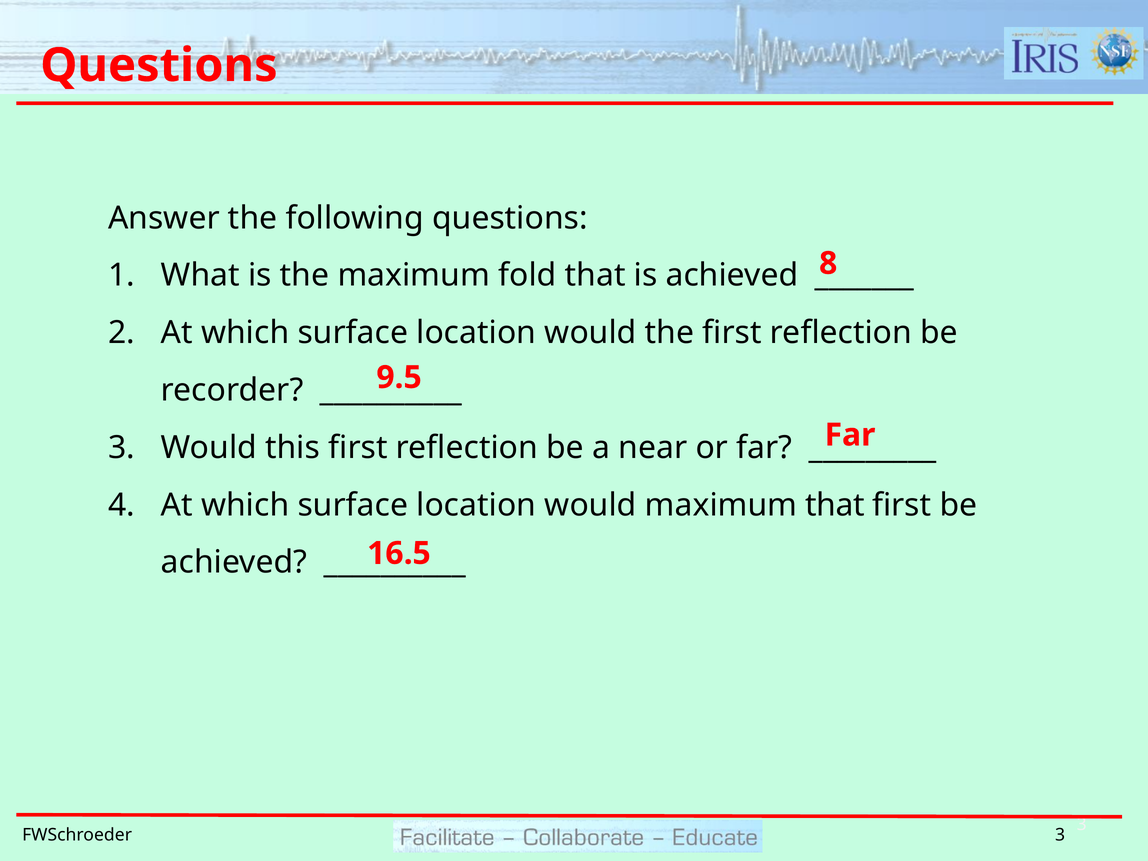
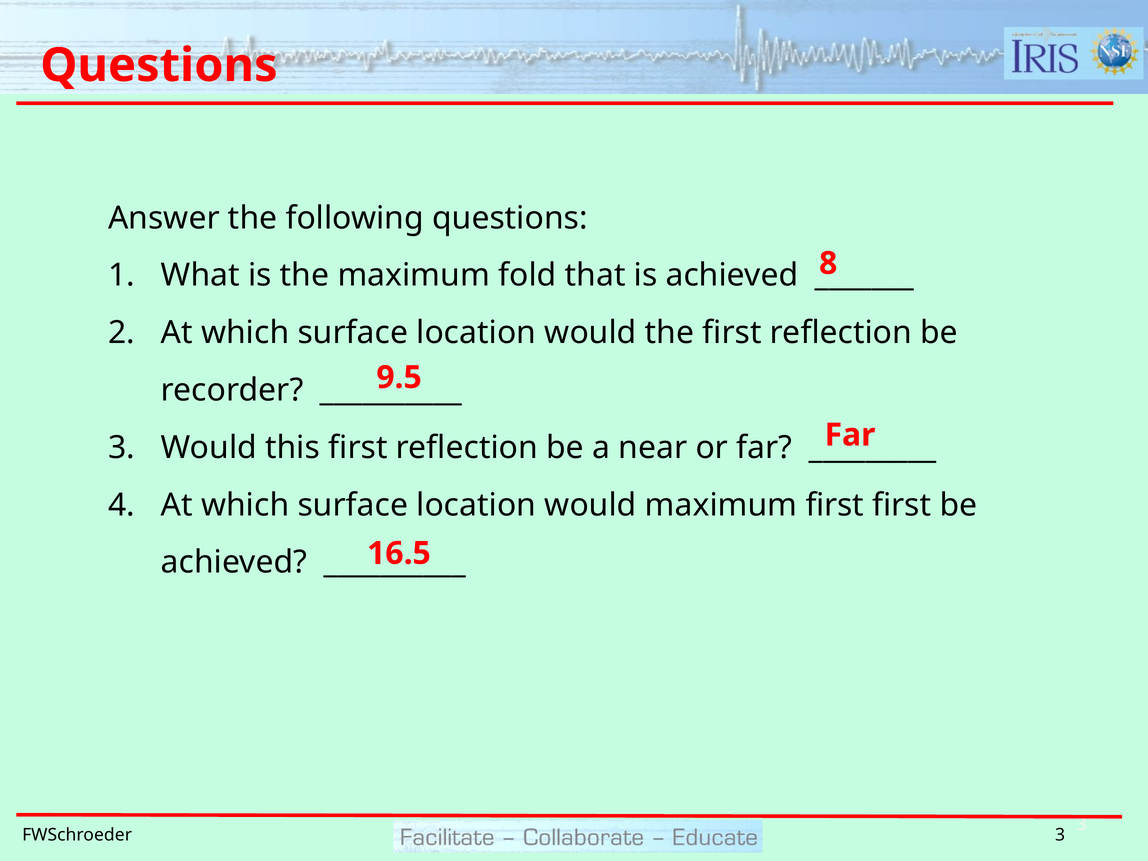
maximum that: that -> first (835, 505)
